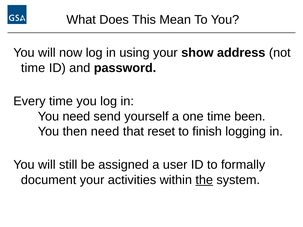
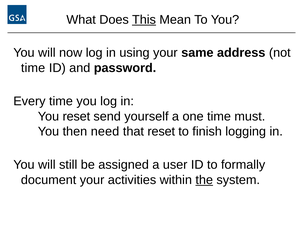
This underline: none -> present (144, 20)
show: show -> same (197, 53)
You need: need -> reset (76, 116)
been: been -> must (250, 116)
